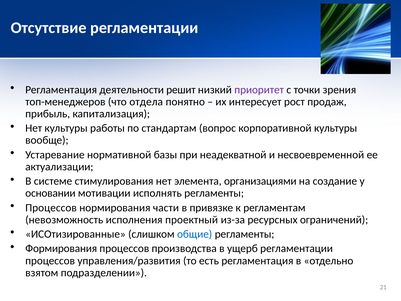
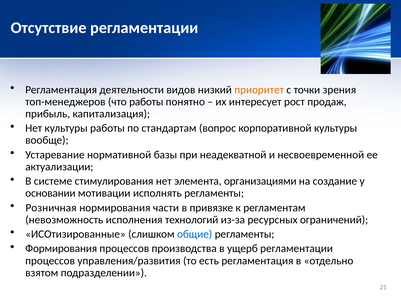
решит: решит -> видов (181, 90)
приоритет colour: purple -> orange (259, 90)
что отдела: отдела -> работы (146, 102)
Процессов: Процессов -> Розничная (51, 208)
проектный: проектный -> технологий (192, 220)
